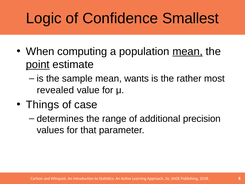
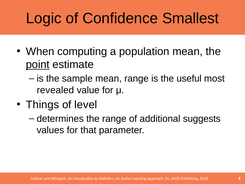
mean underline: present -> none (188, 51)
mean wants: wants -> range (136, 79)
rather: rather -> useful (189, 79)
case: case -> level (86, 105)
precision: precision -> suggests (202, 119)
